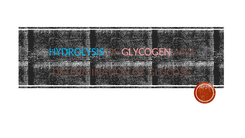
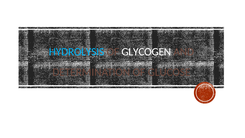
GLYCOGEN colour: pink -> white (146, 52)
